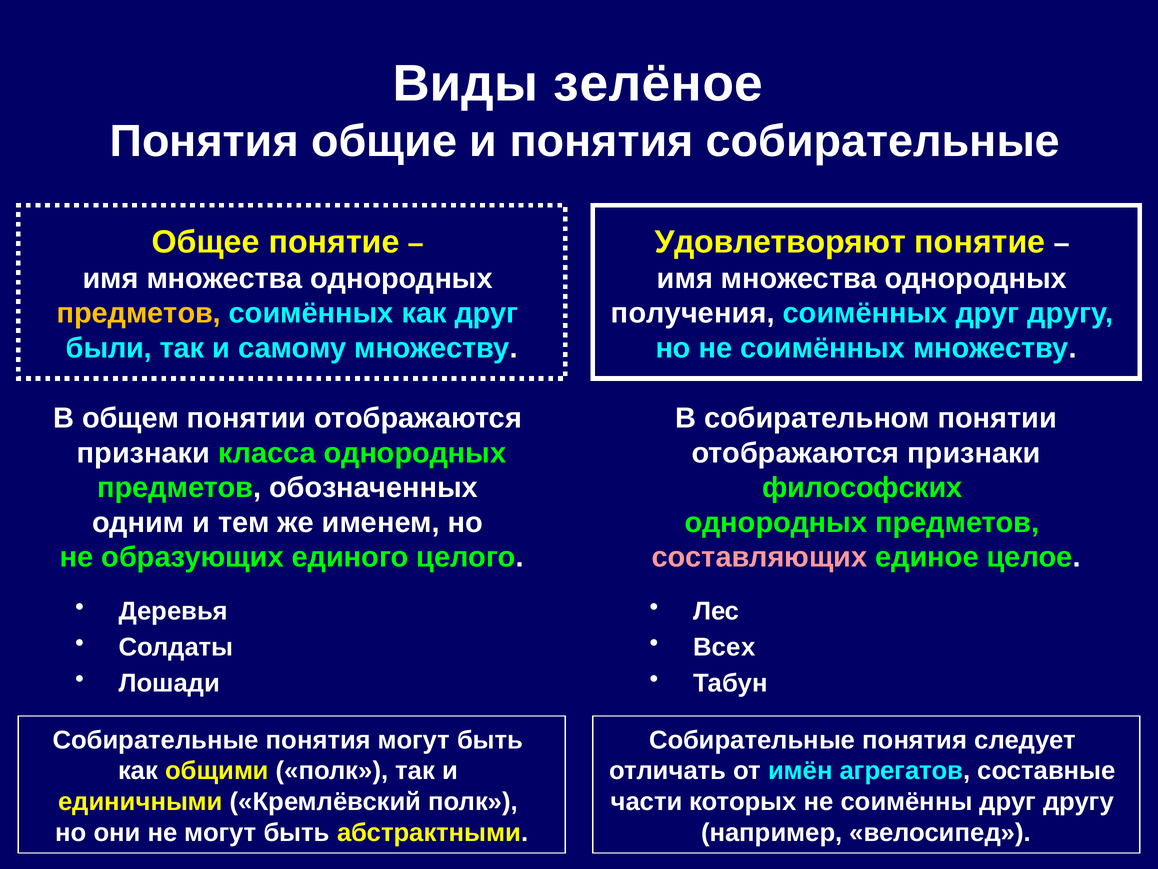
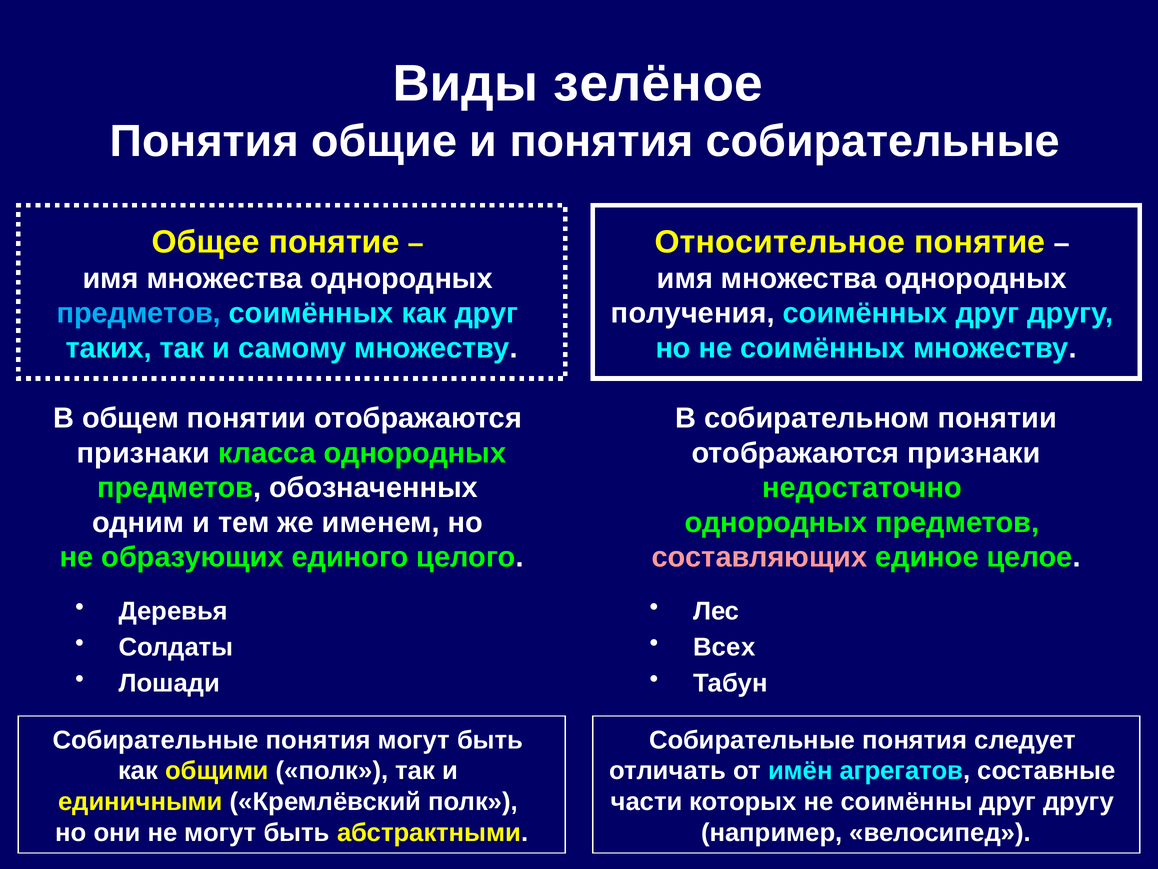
Удовлетворяют: Удовлетворяют -> Относительное (780, 242)
предметов colour: yellow -> light blue (139, 313)
были: были -> таких (109, 348)
философских: философских -> недостаточно (862, 488)
